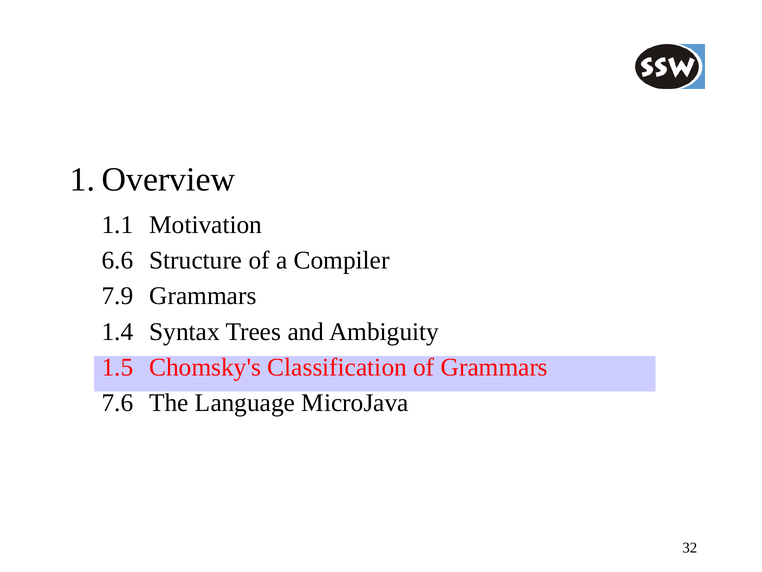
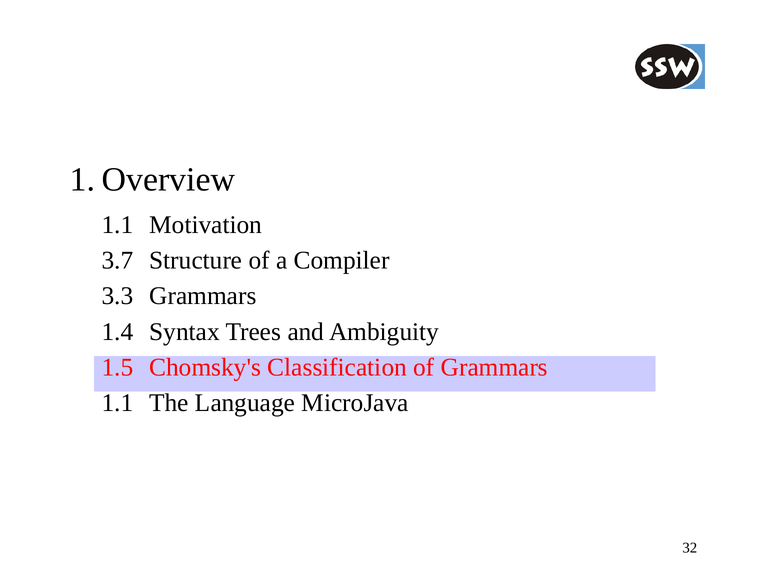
6.6: 6.6 -> 3.7 (118, 260)
7.9: 7.9 -> 3.3 (118, 296)
7.6: 7.6 -> 1.1 (118, 402)
